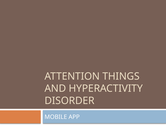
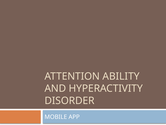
THINGS: THINGS -> ABILITY (121, 76)
